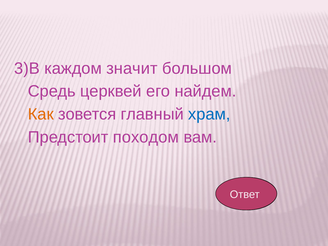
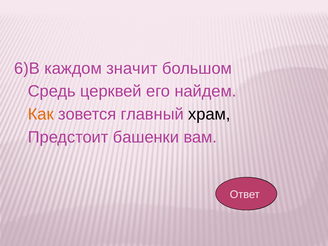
3)В: 3)В -> 6)В (27, 68)
храм colour: blue -> black (209, 114)
походом: походом -> башенки (146, 137)
